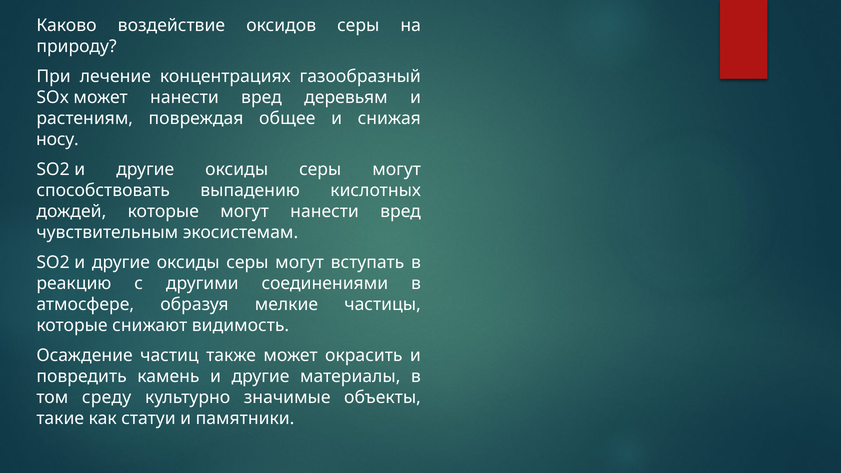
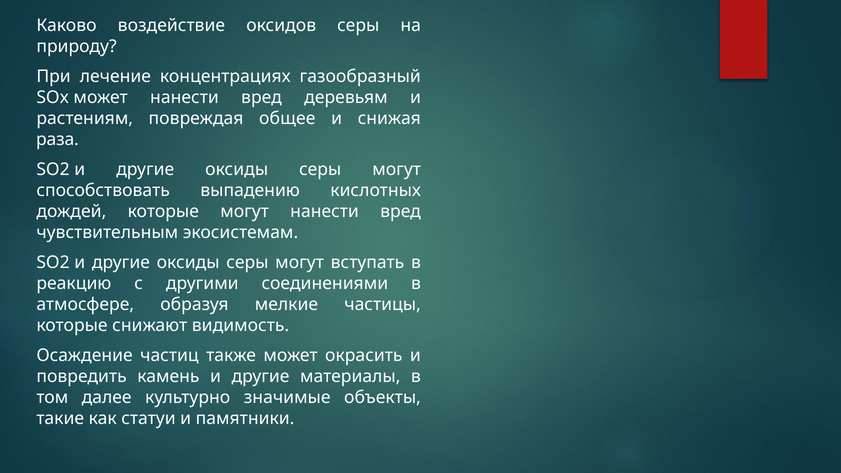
носу: носу -> раза (57, 140)
среду: среду -> далее (107, 397)
